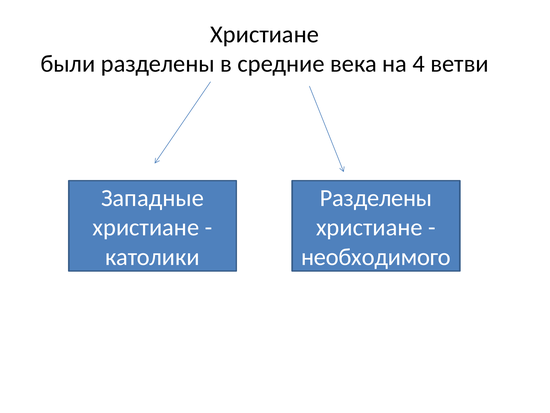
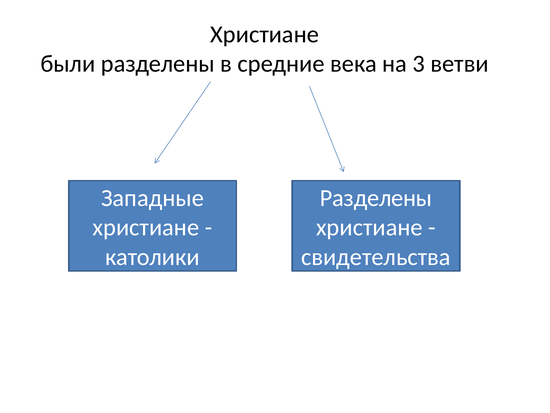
4: 4 -> 3 (419, 64)
необходимого: необходимого -> свидетельства (376, 257)
